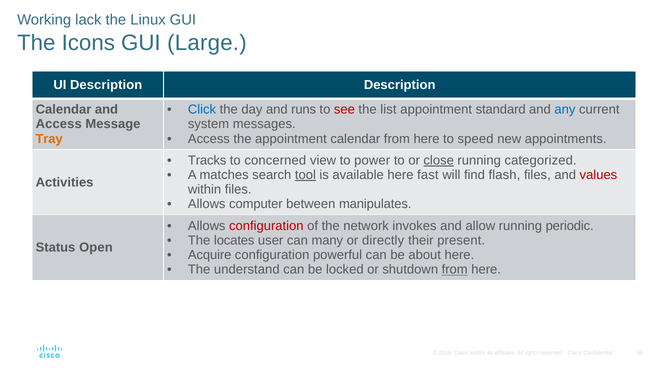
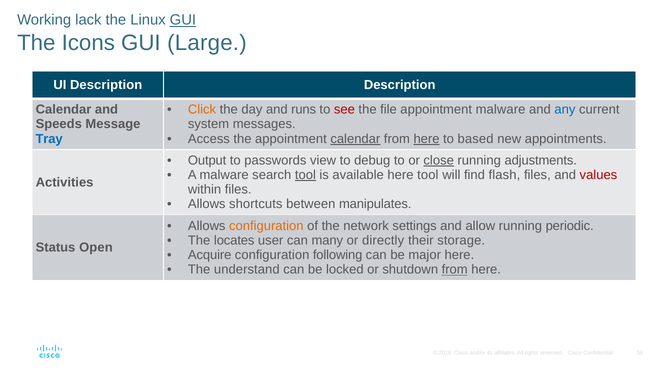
GUI underline: none -> present (183, 20)
Click colour: blue -> orange (202, 110)
list: list -> file (388, 110)
appointment standard: standard -> malware (501, 110)
Access: Access -> Speeds (59, 124)
Tray colour: orange -> blue (49, 139)
calendar underline: none -> present (355, 139)
here underline: none -> present (427, 139)
speed: speed -> based (476, 139)
Tracks: Tracks -> Output (207, 160)
concerned: concerned -> passwords (275, 160)
power: power -> debug (372, 160)
categorized: categorized -> adjustments (541, 160)
A matches: matches -> malware (224, 175)
here fast: fast -> tool (428, 175)
computer: computer -> shortcuts (256, 204)
configuration colour: red -> orange (266, 226)
invokes: invokes -> settings (415, 226)
present: present -> storage (461, 240)
powerful: powerful -> following (338, 255)
about: about -> major (425, 255)
